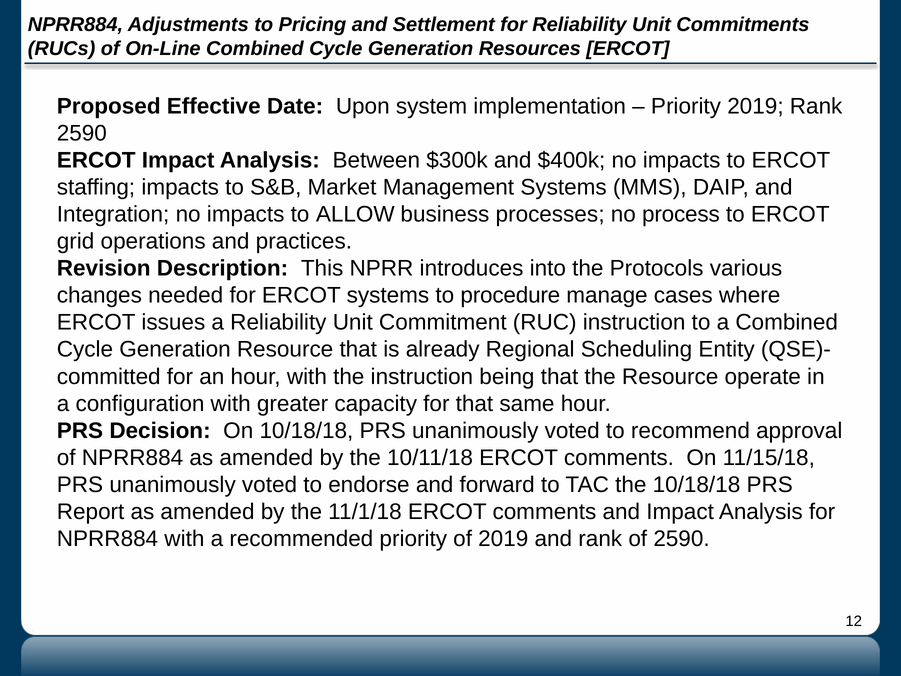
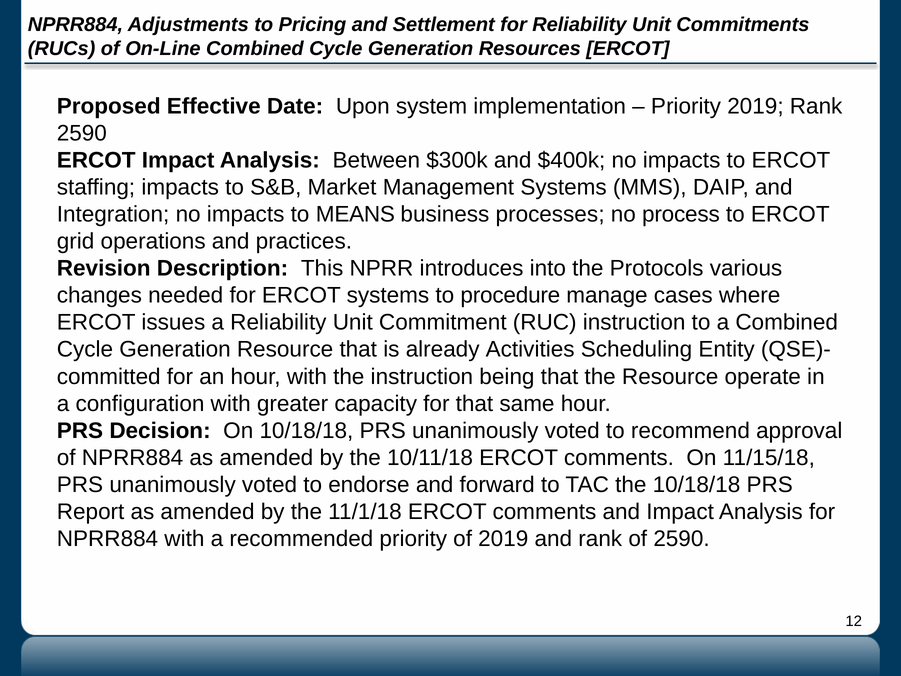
ALLOW: ALLOW -> MEANS (355, 214)
Regional: Regional -> Activities (530, 349)
